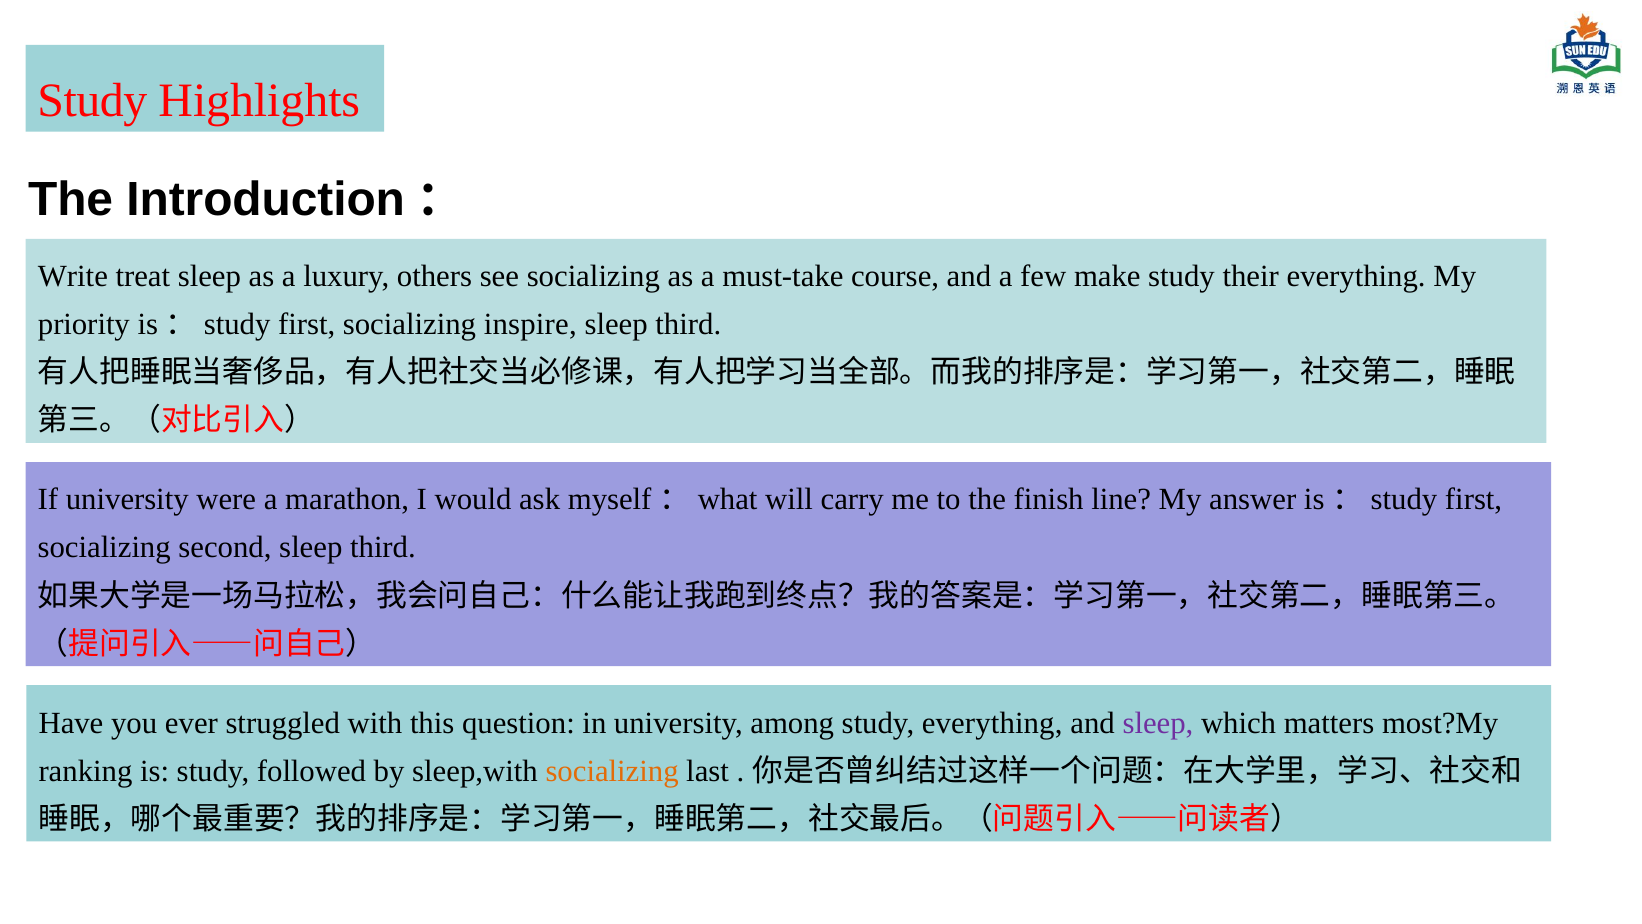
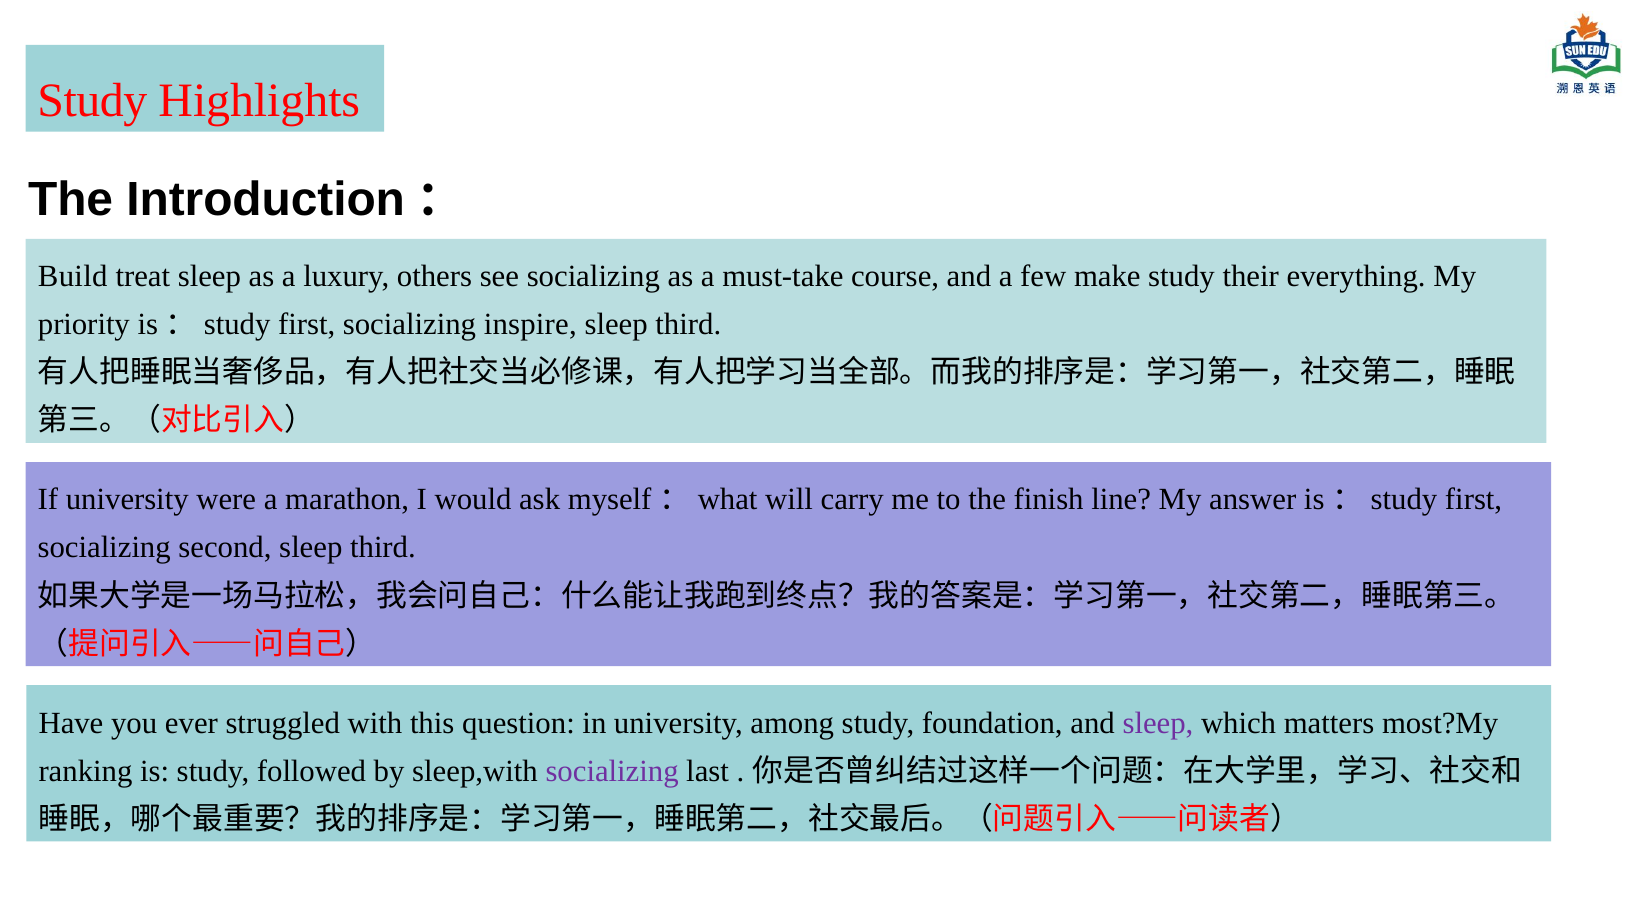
Write: Write -> Build (73, 276)
study everything: everything -> foundation (992, 723)
socializing colour: orange -> purple (612, 771)
